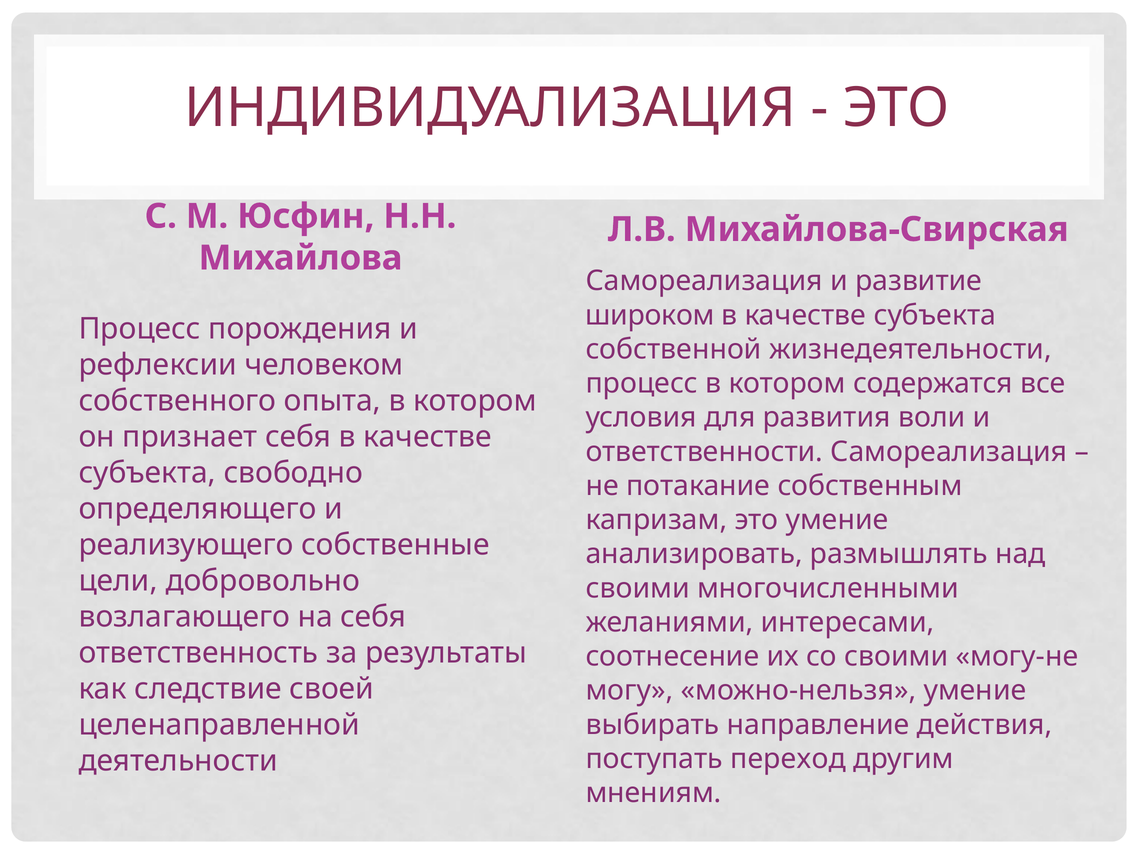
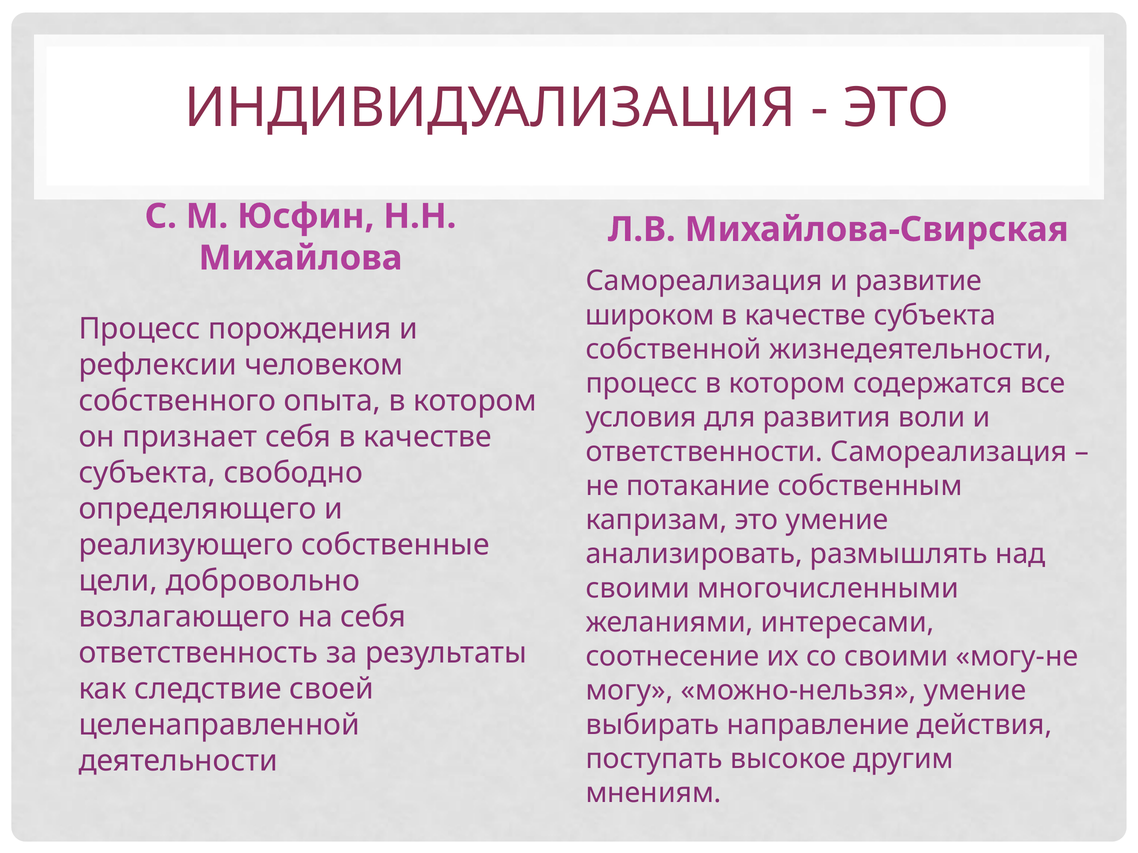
переход: переход -> высокое (788, 759)
